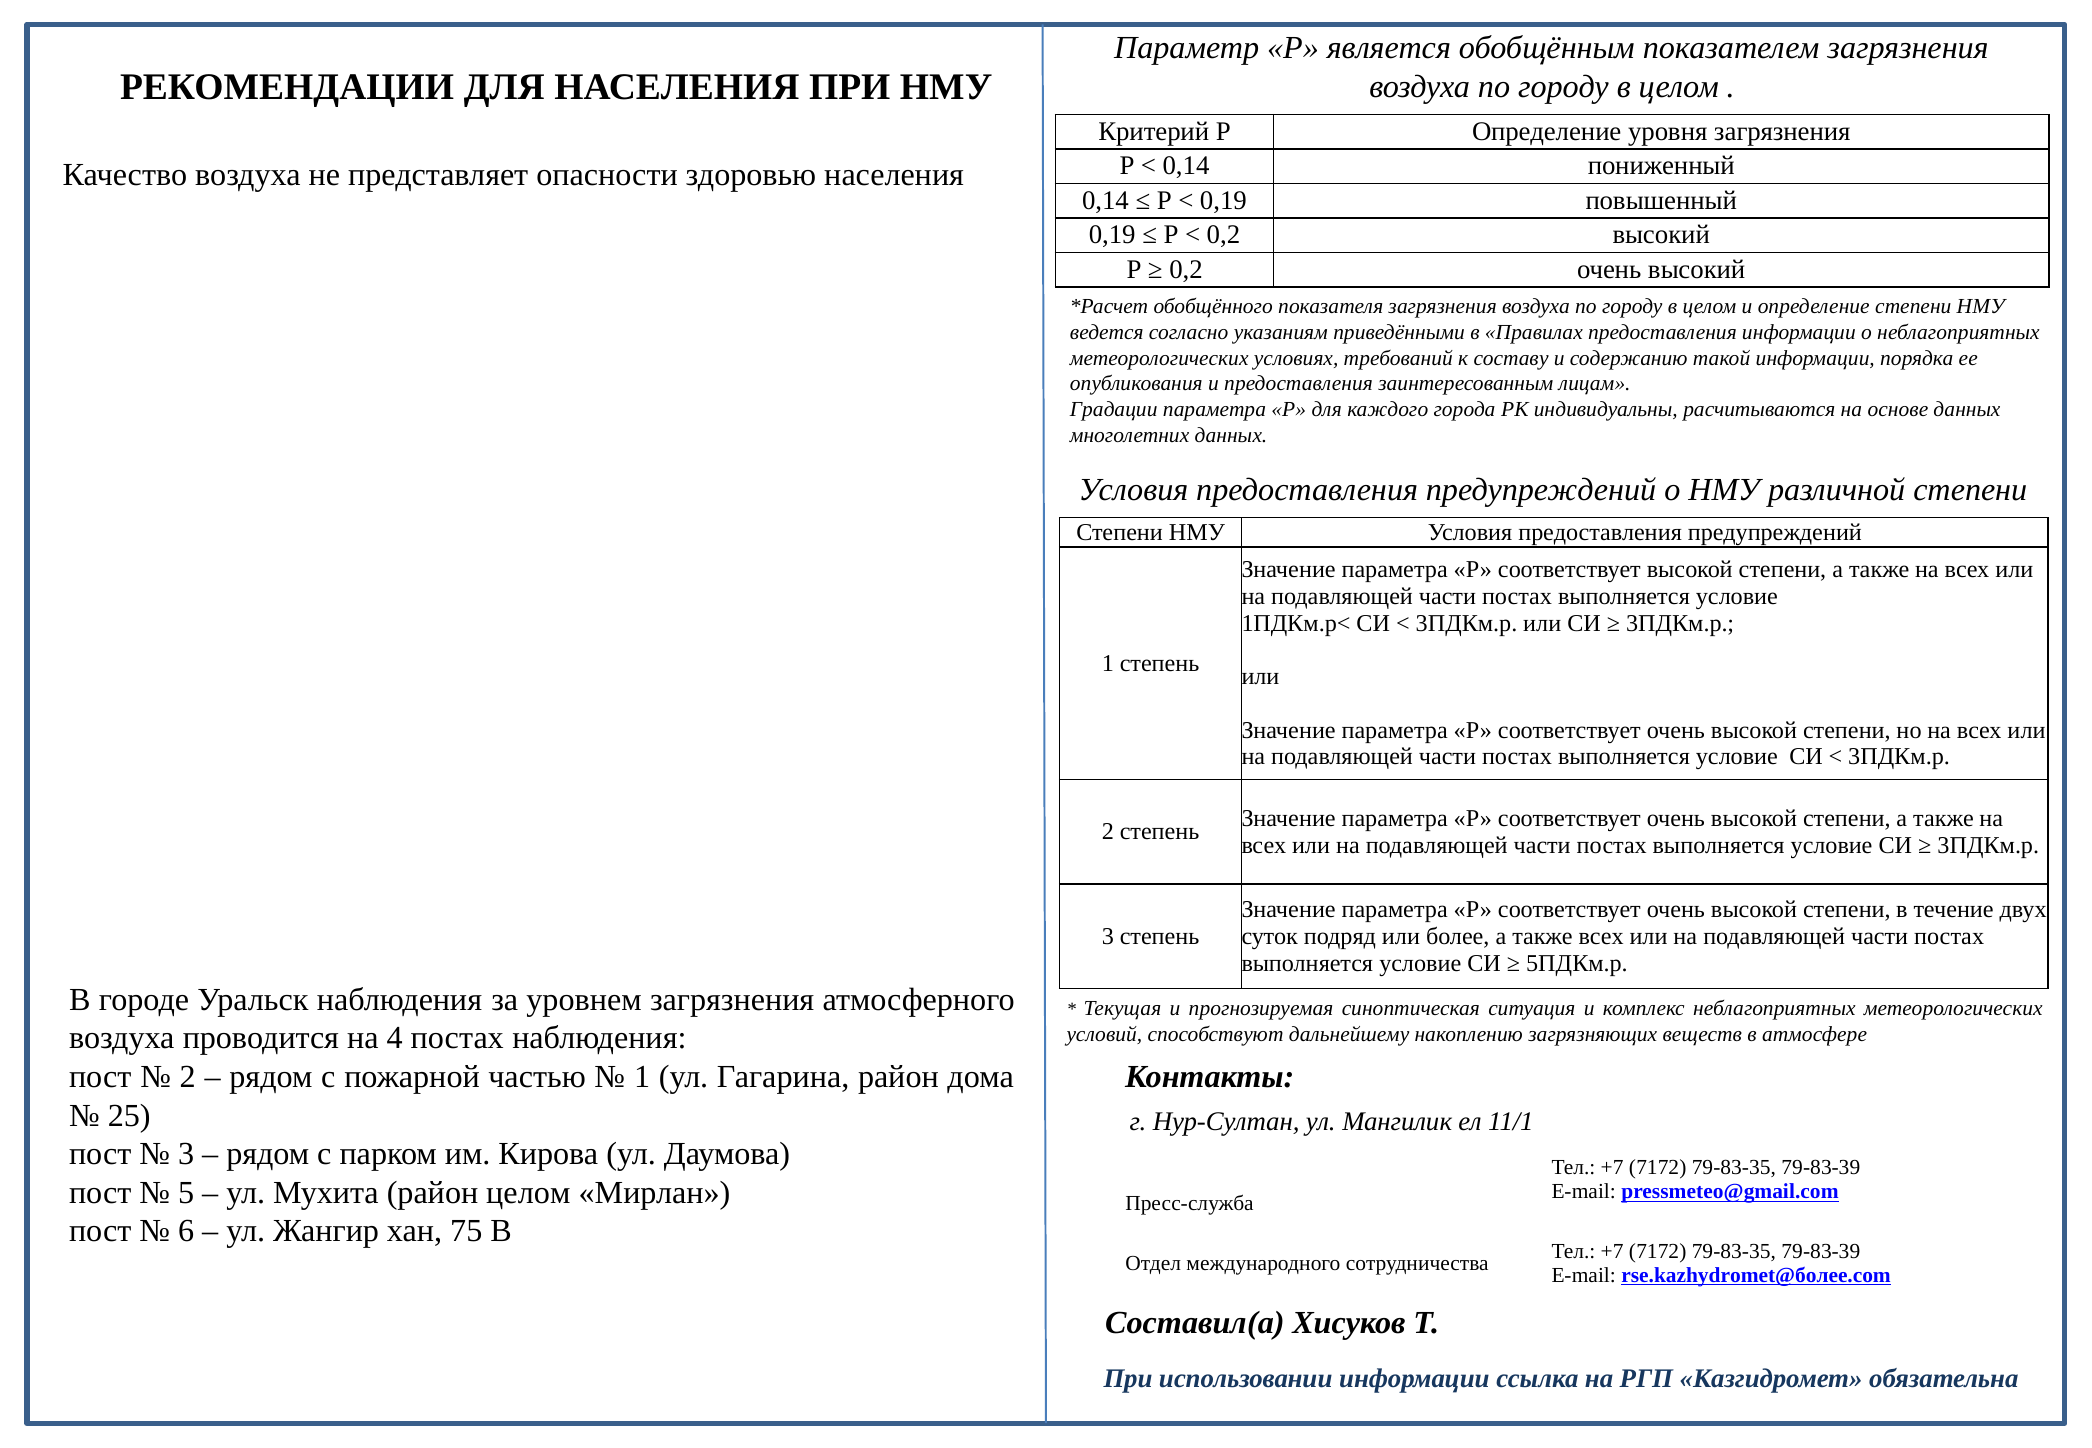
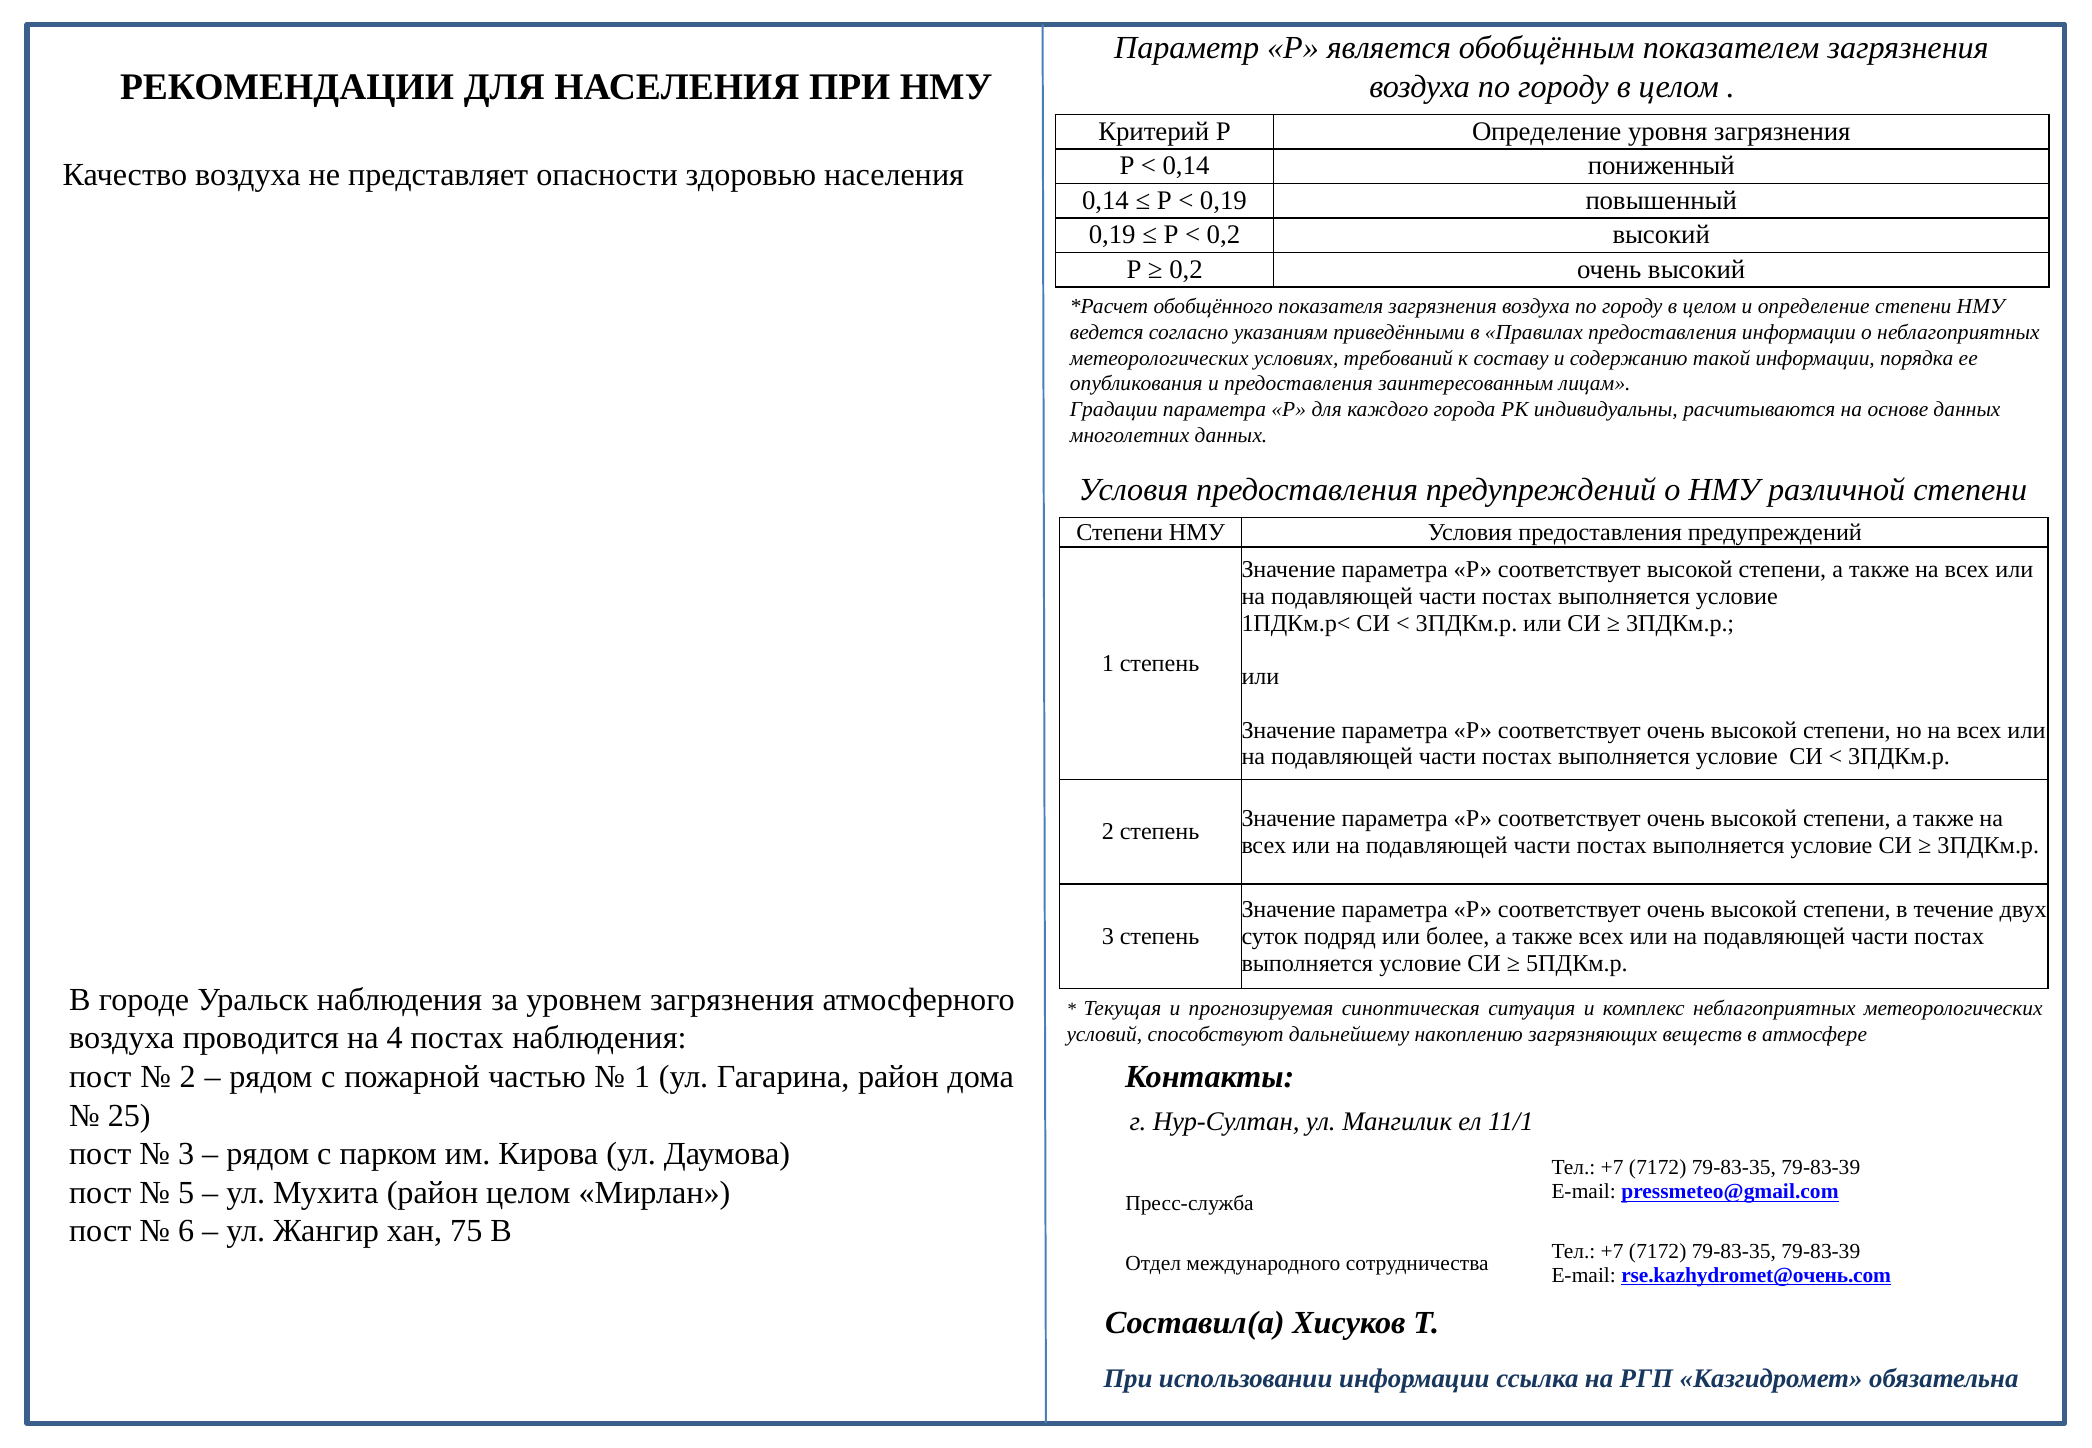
rse.kazhydromet@более.com: rse.kazhydromet@более.com -> rse.kazhydromet@очень.com (1756, 1275)
